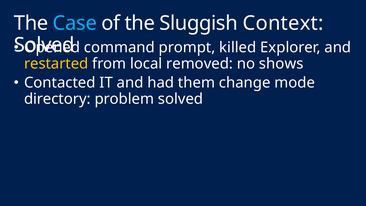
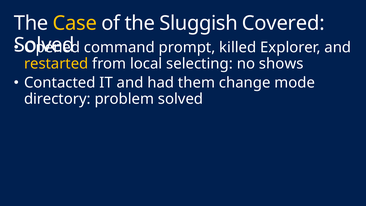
Case colour: light blue -> yellow (75, 23)
Context: Context -> Covered (283, 23)
removed: removed -> selecting (200, 64)
